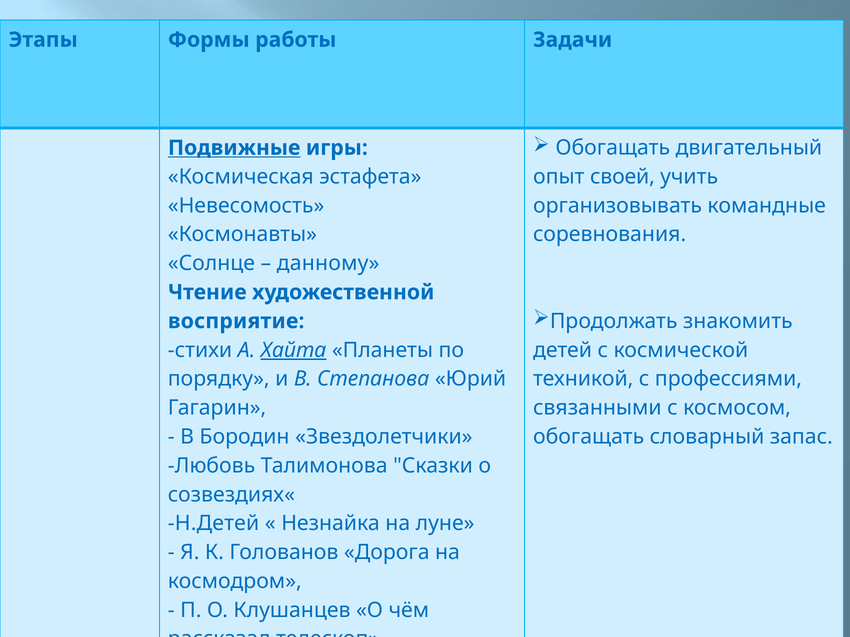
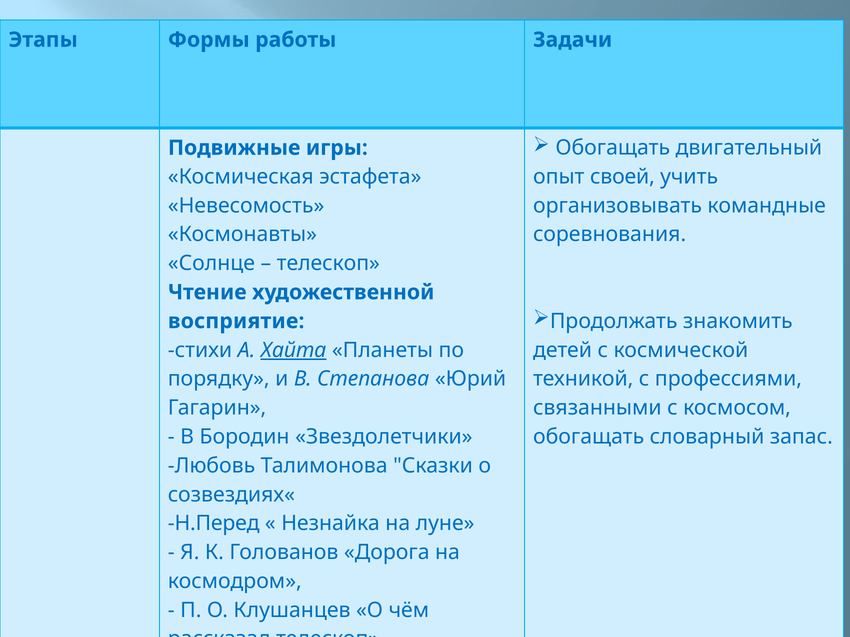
Подвижные underline: present -> none (234, 148)
данному: данному -> телескоп (328, 264)
Н.Детей: Н.Детей -> Н.Перед (214, 524)
